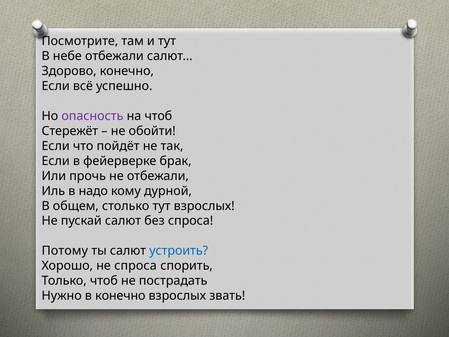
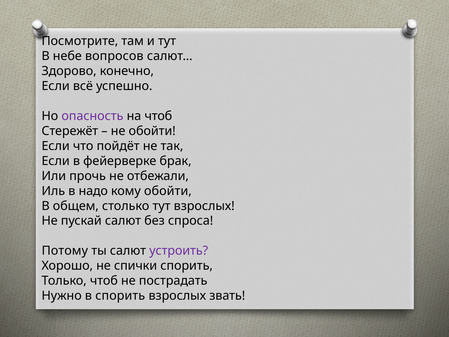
небе отбежали: отбежали -> вопросов (114, 56)
кому дурной: дурной -> обойти (168, 191)
устроить colour: blue -> purple (179, 251)
не спроса: спроса -> спички (136, 266)
в конечно: конечно -> спорить (120, 296)
